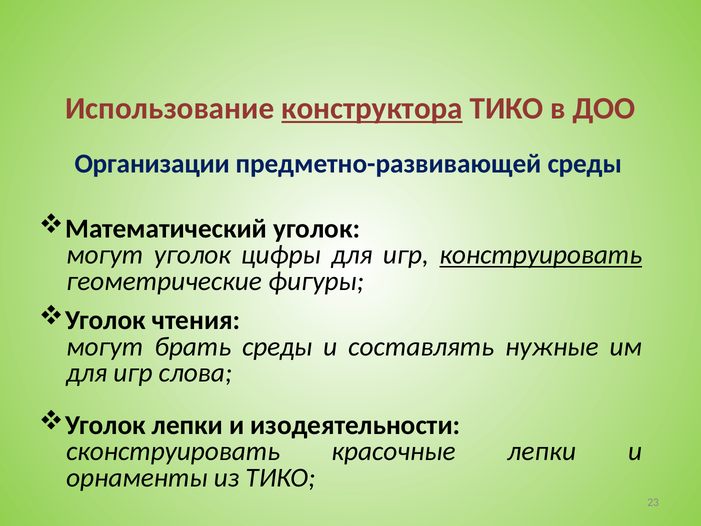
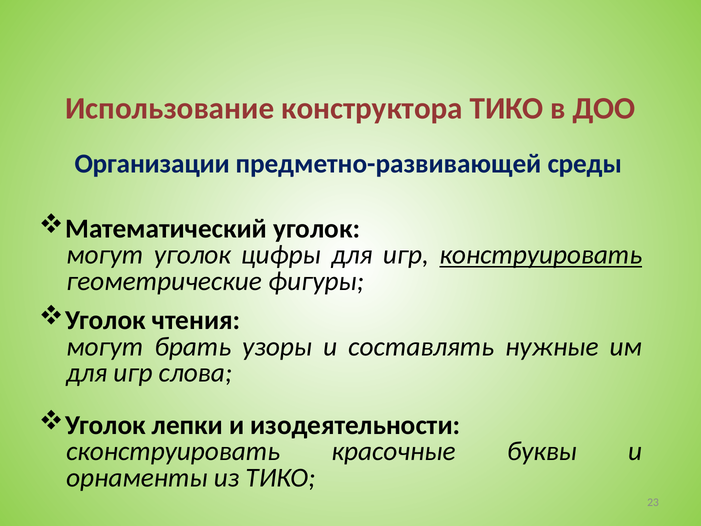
конструктора underline: present -> none (372, 108)
брать среды: среды -> узоры (277, 346)
красочные лепки: лепки -> буквы (542, 451)
